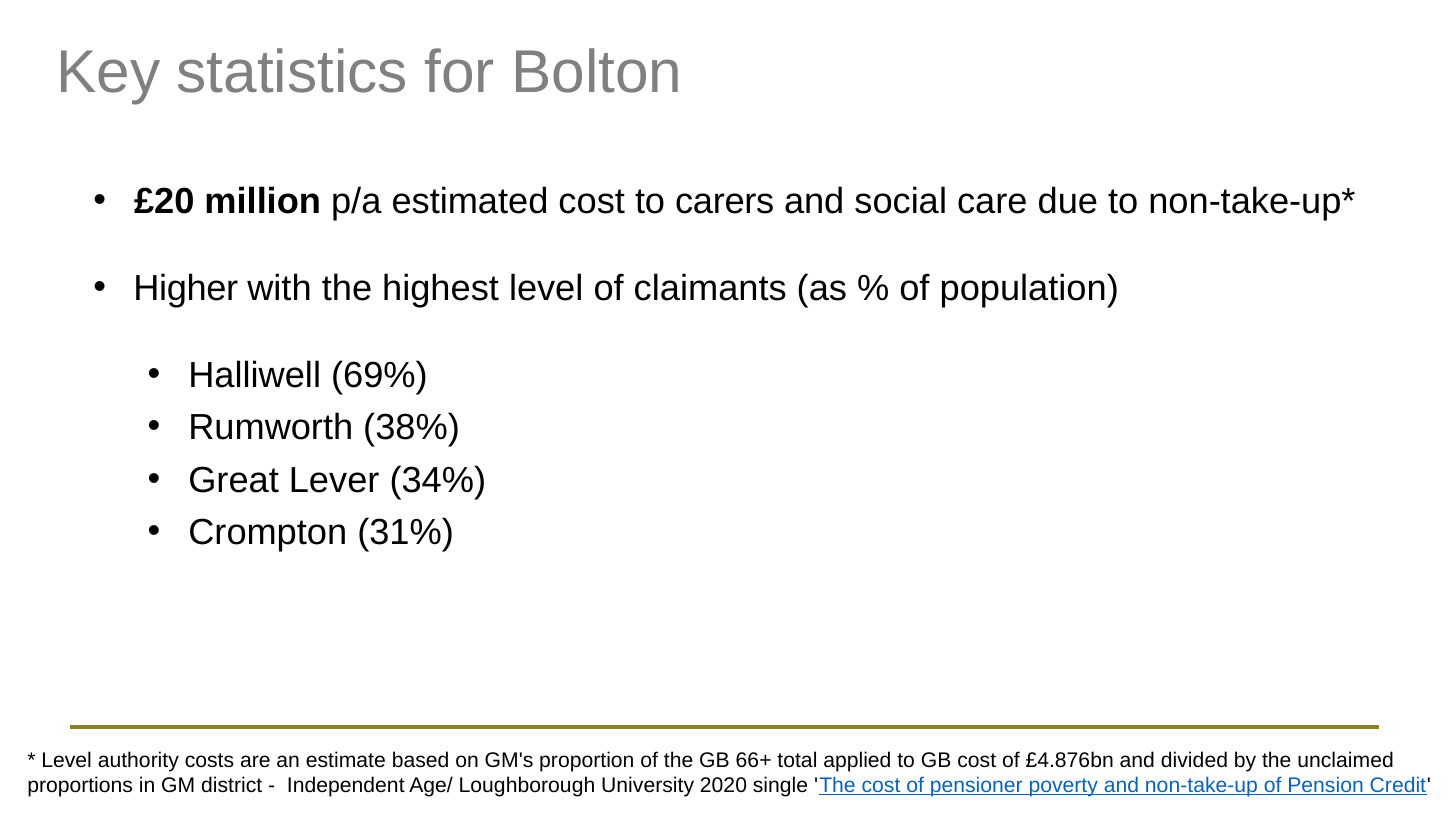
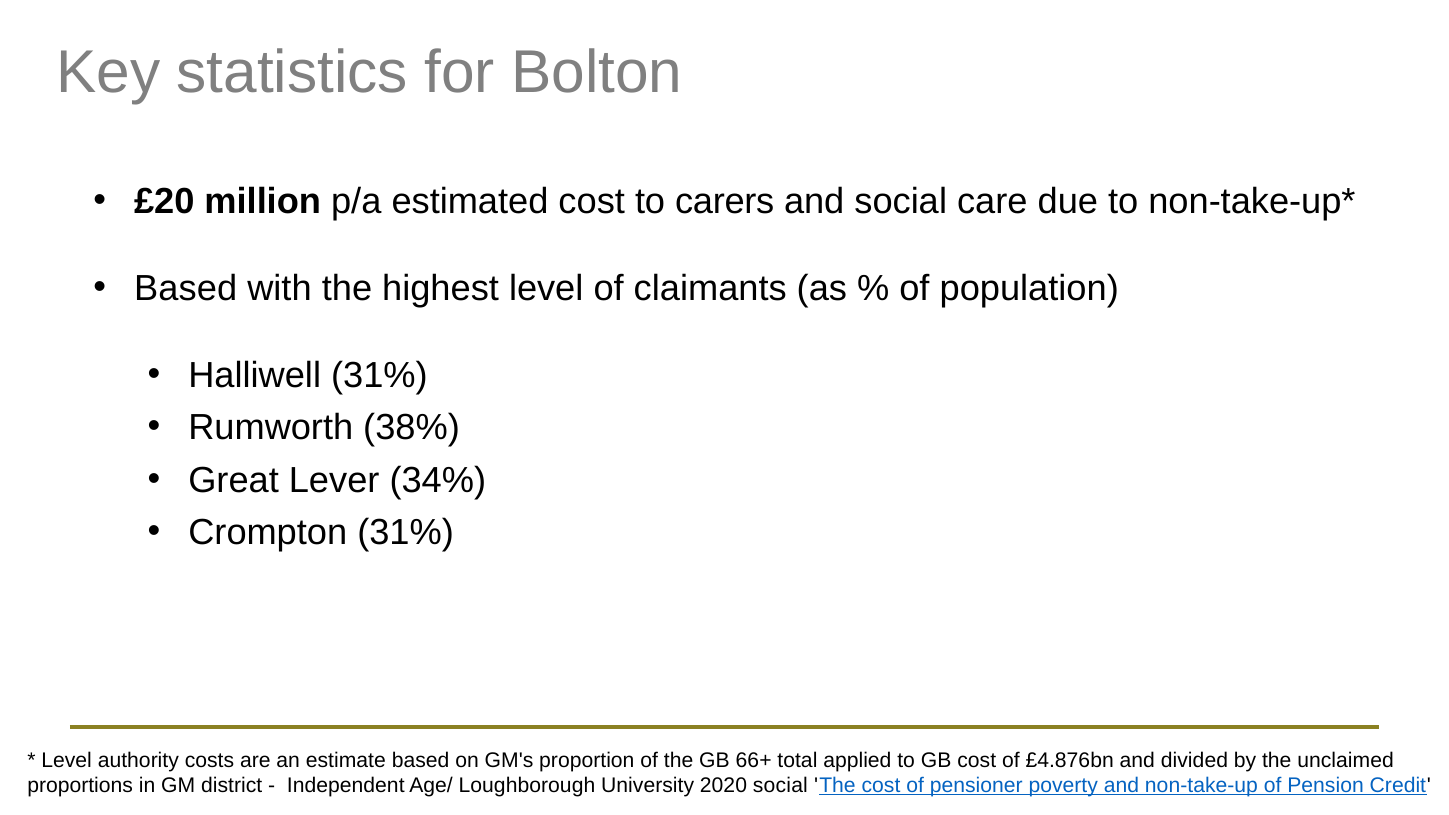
Higher: Higher -> Based (186, 288)
Halliwell 69%: 69% -> 31% (379, 375)
2020 single: single -> social (780, 786)
